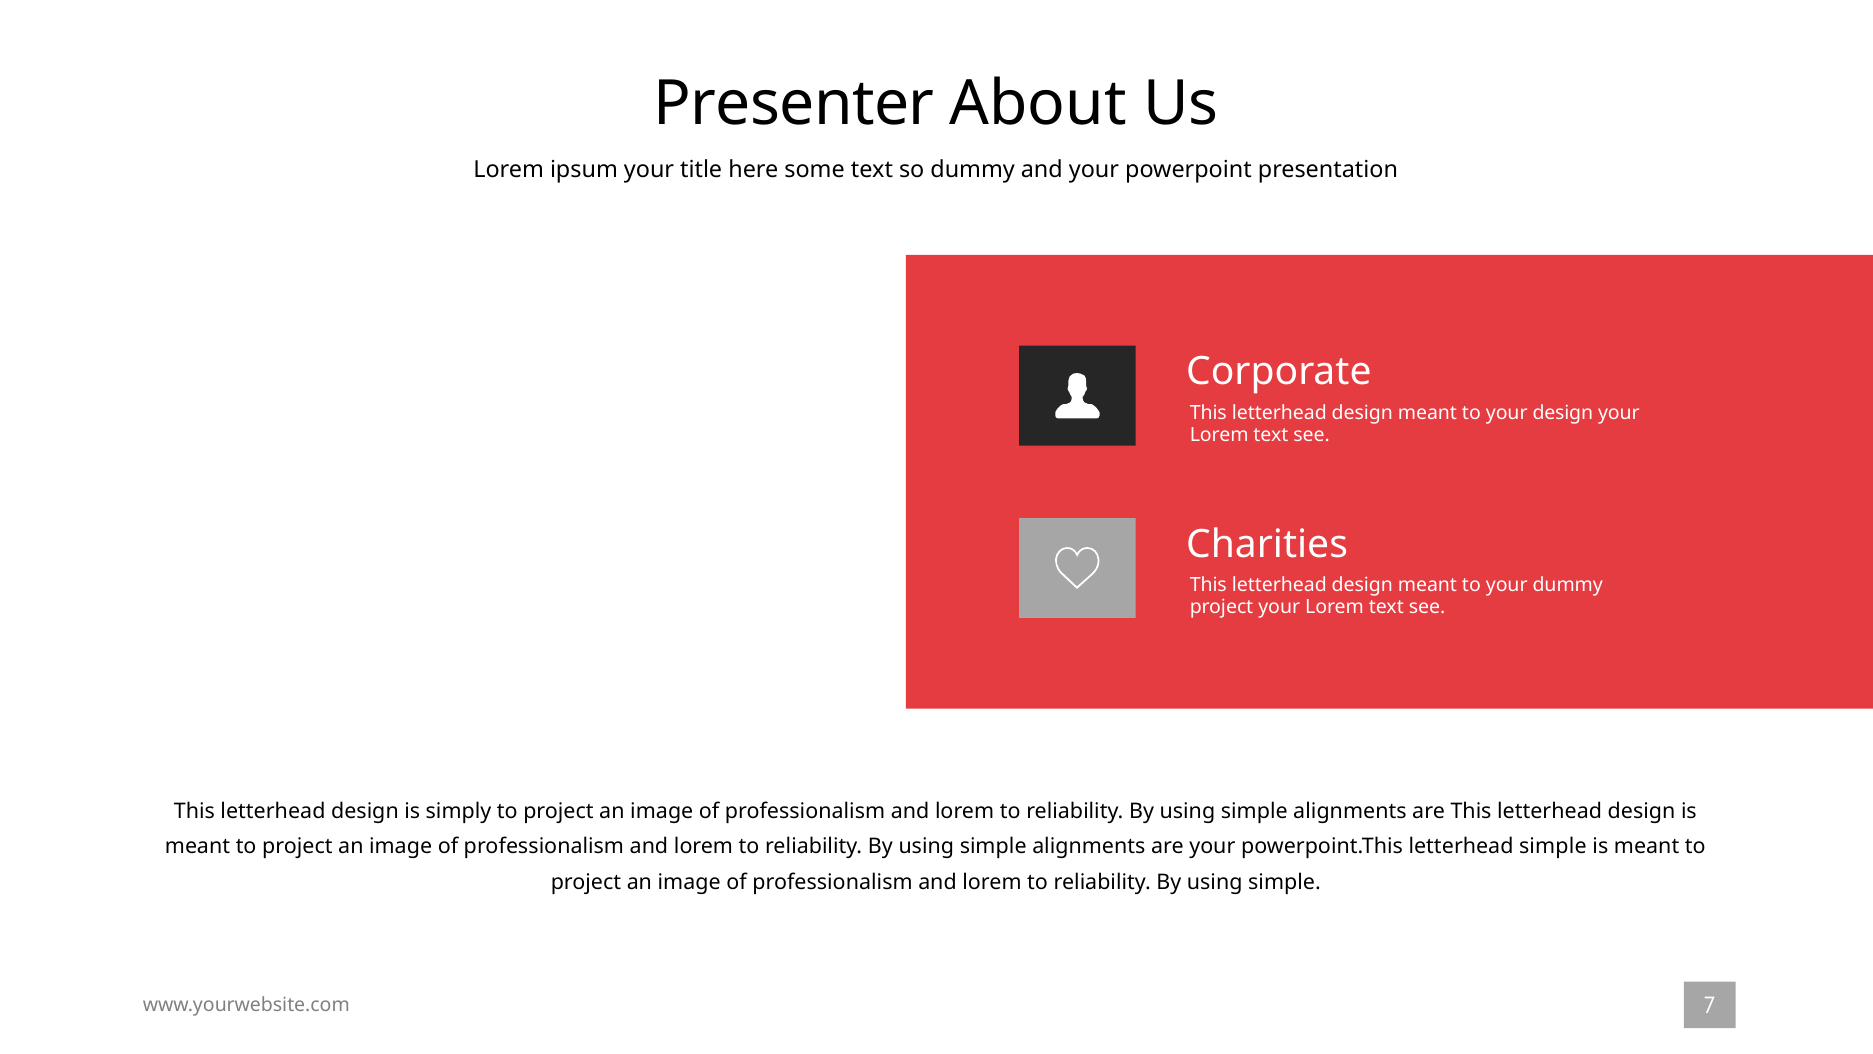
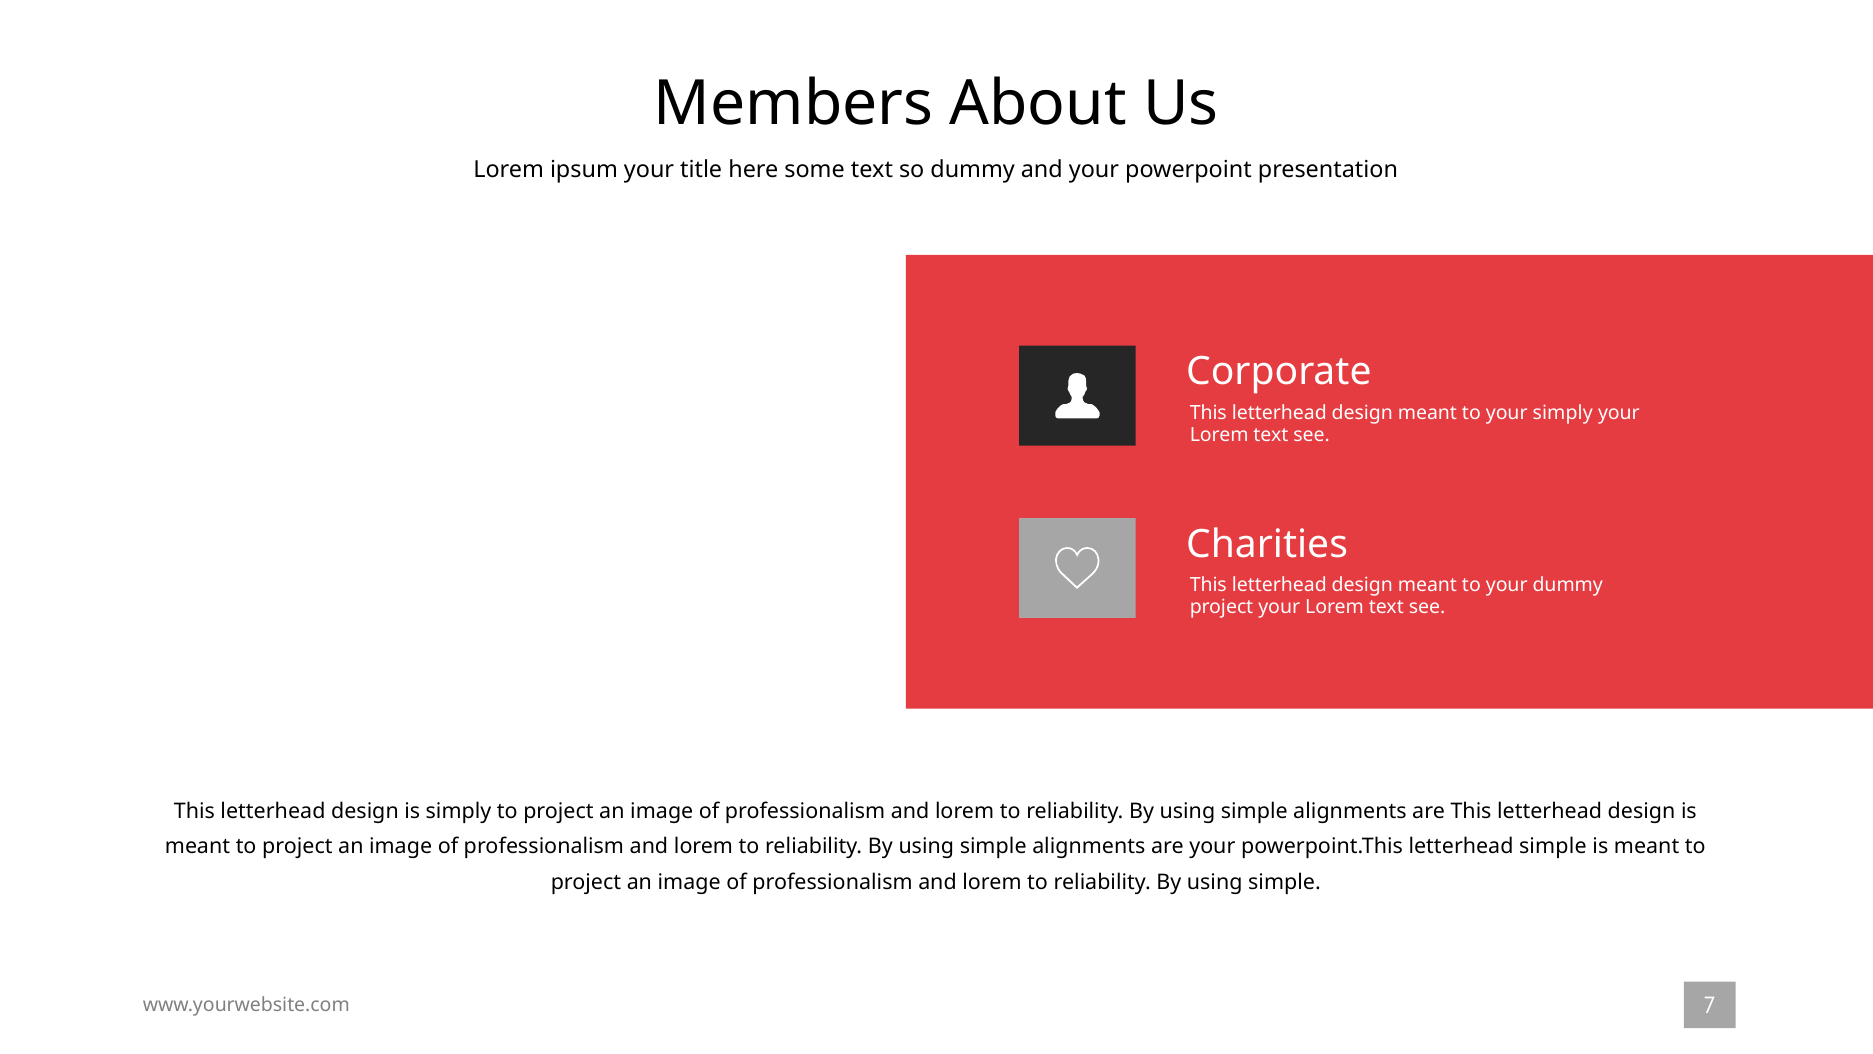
Presenter: Presenter -> Members (794, 103)
your design: design -> simply (1563, 413)
